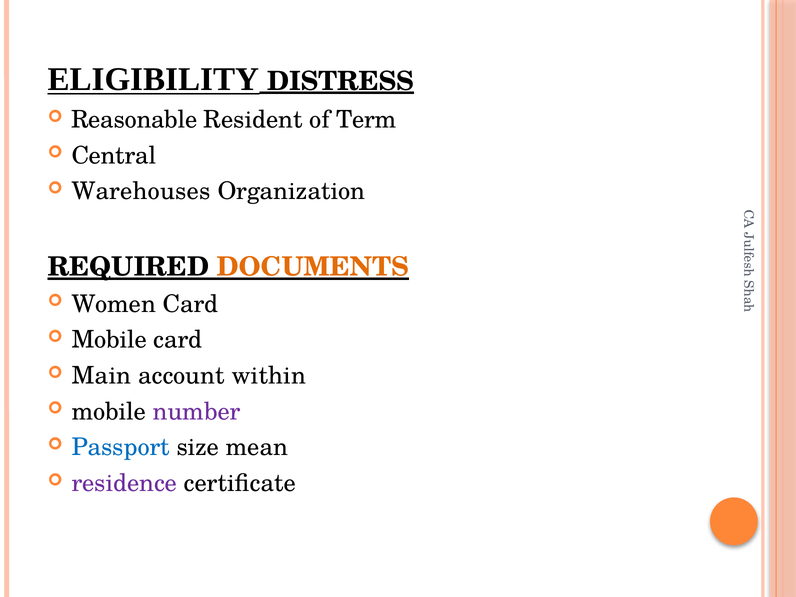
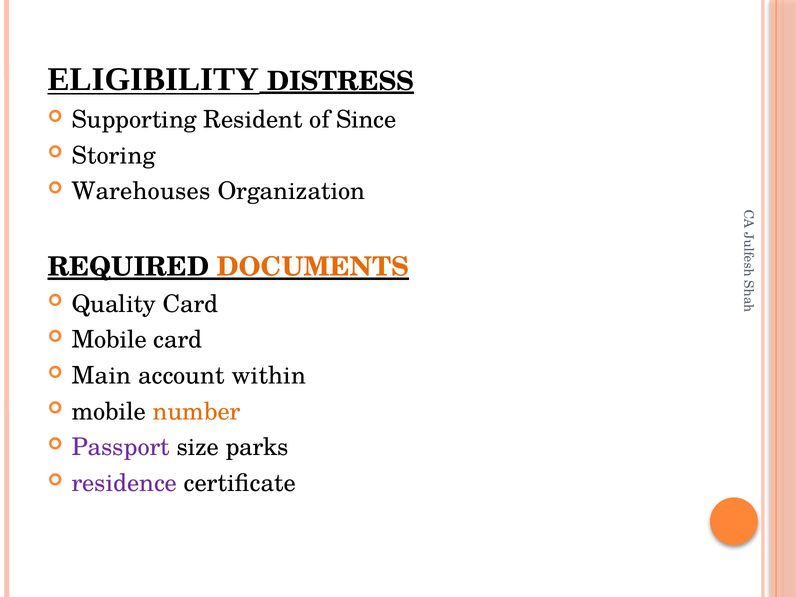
Reasonable: Reasonable -> Supporting (134, 120)
Term: Term -> Since (366, 120)
Central: Central -> Storing (114, 156)
Women: Women -> Quality (114, 304)
number colour: purple -> orange (197, 412)
Passport colour: blue -> purple (121, 447)
mean: mean -> parks (257, 447)
